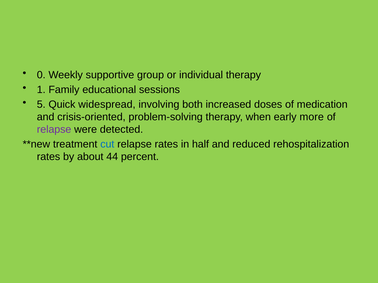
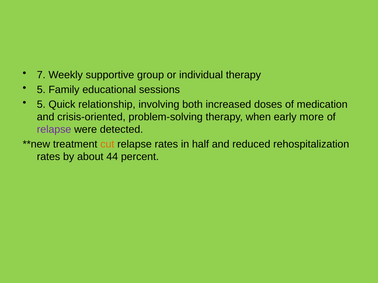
0: 0 -> 7 (41, 75)
1: 1 -> 5 (41, 90)
widespread: widespread -> relationship (107, 104)
cut colour: blue -> orange (107, 144)
